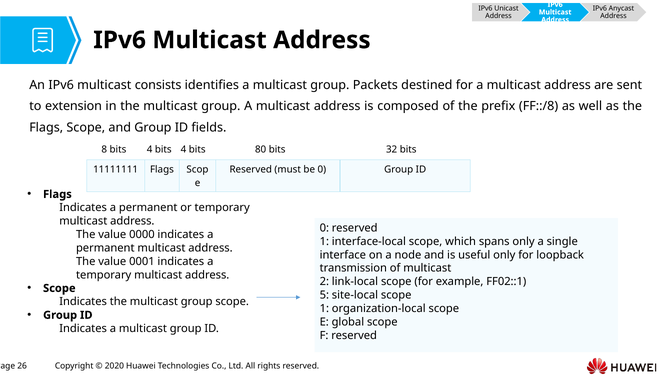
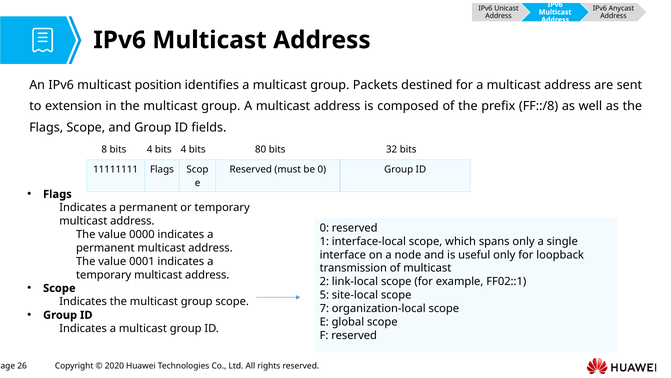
consists: consists -> position (158, 85)
1: 1 -> 7 (324, 308)
